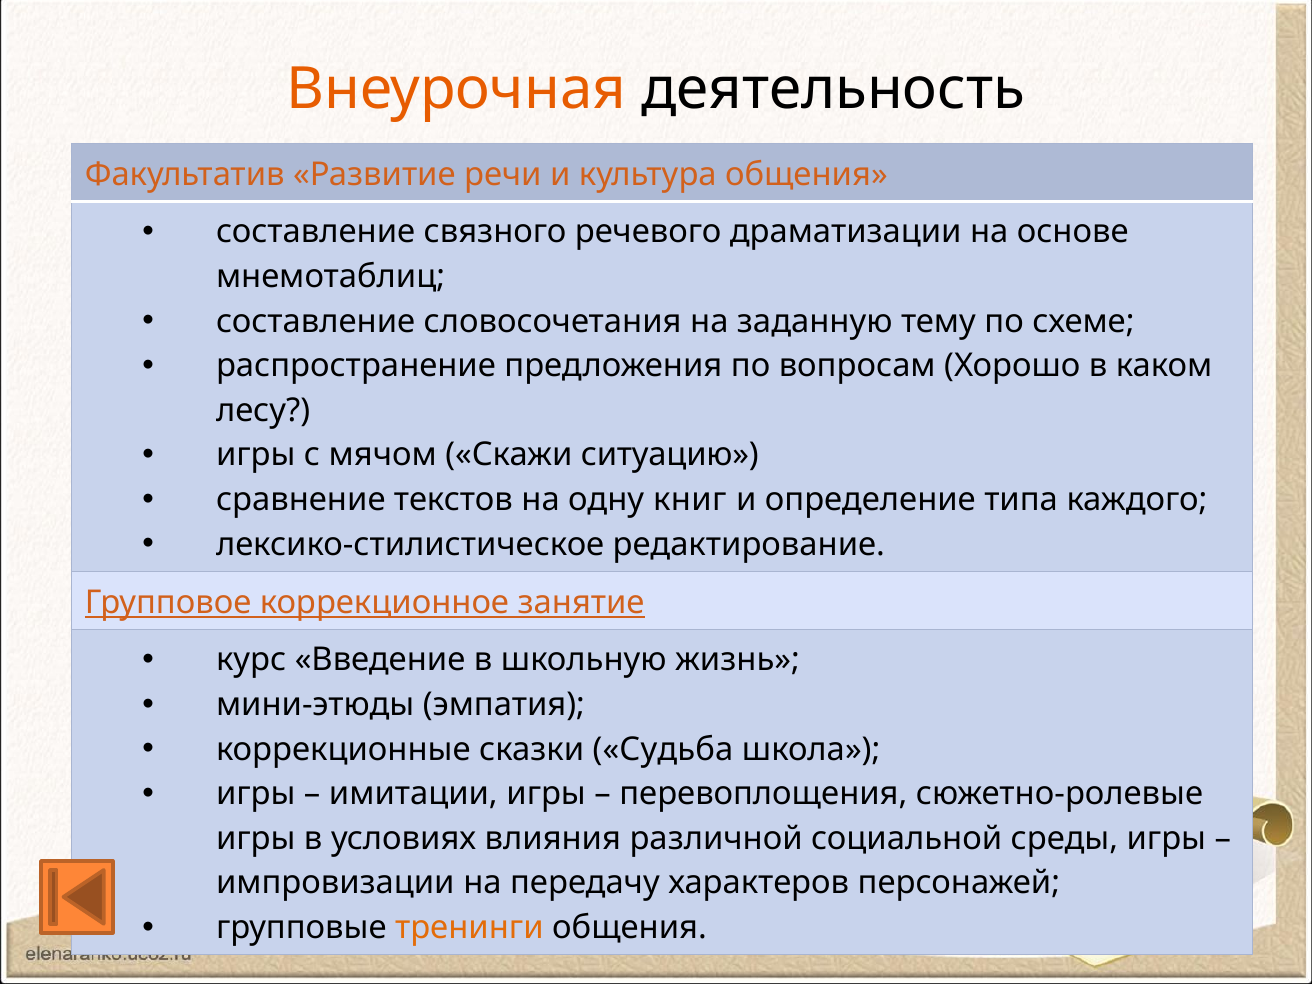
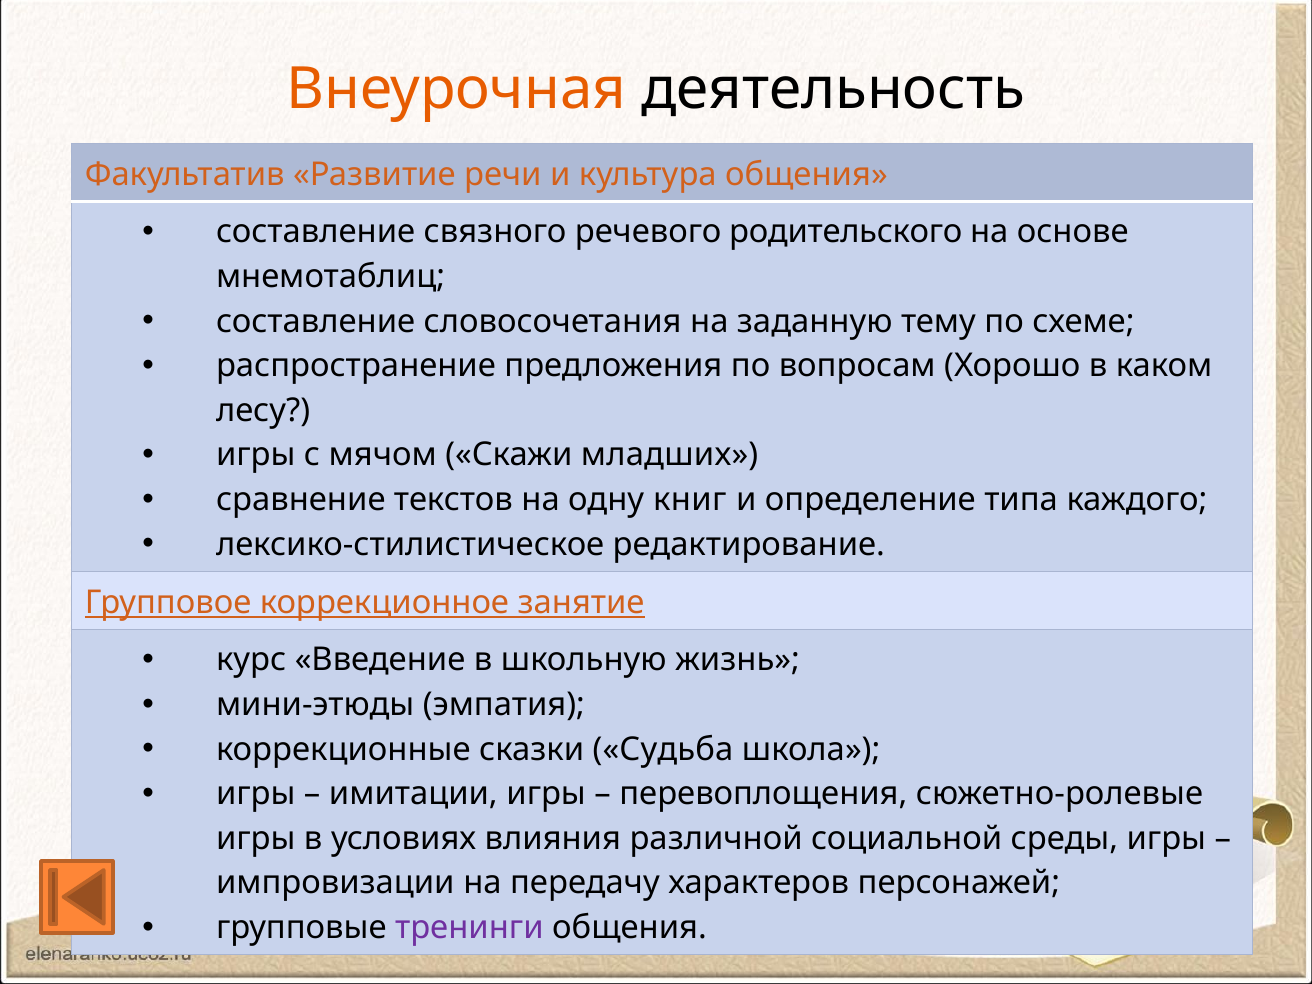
драматизации: драматизации -> родительского (846, 232)
ситуацию: ситуацию -> младших (670, 455)
тренинги colour: orange -> purple (469, 928)
